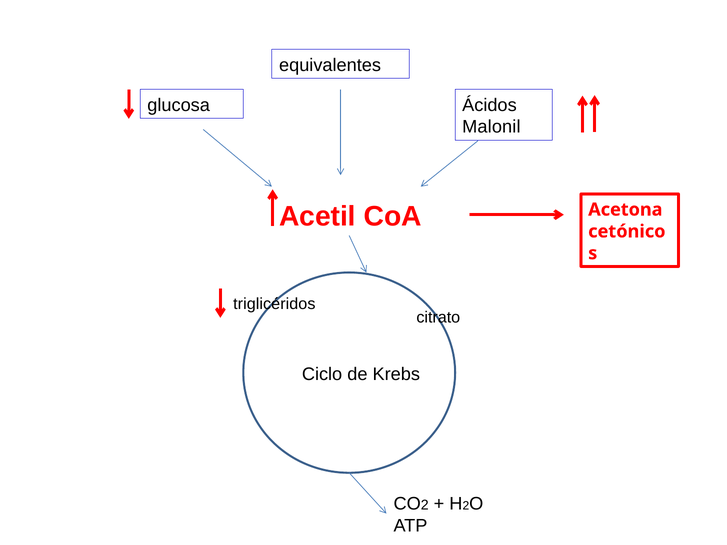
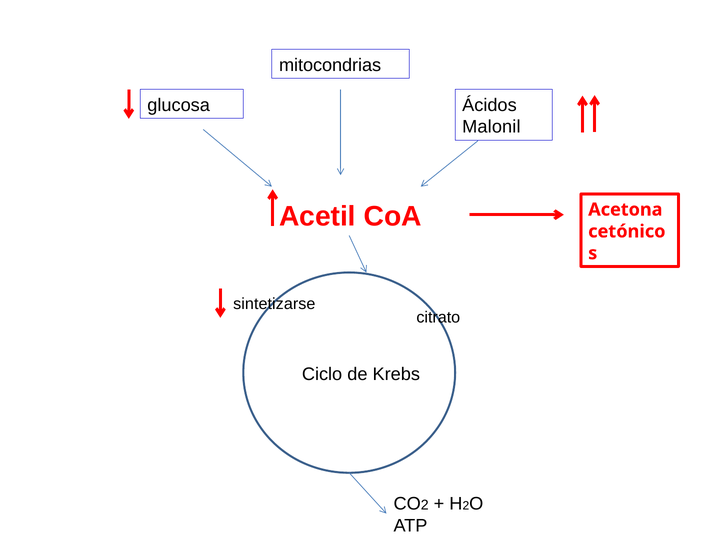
equivalentes: equivalentes -> mitocondrias (330, 65)
triglicéridos: triglicéridos -> sintetizarse (274, 304)
